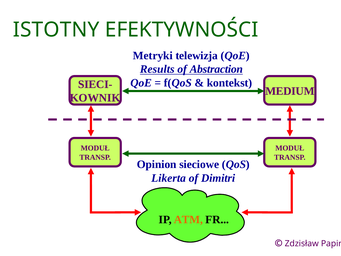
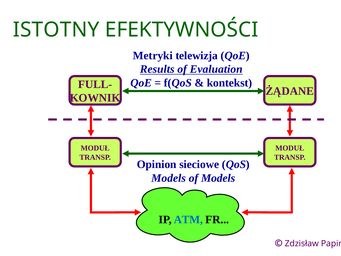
Abstraction: Abstraction -> Evaluation (216, 69)
SIECI-: SIECI- -> FULL- (95, 84)
MEDIUM: MEDIUM -> ŻĄDANE (290, 91)
Likerta: Likerta -> Models (169, 178)
of Dimitri: Dimitri -> Models (218, 178)
ATM colour: orange -> blue (188, 219)
